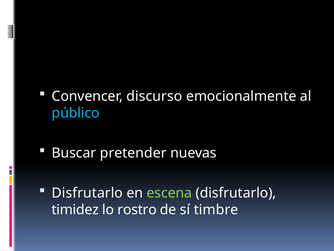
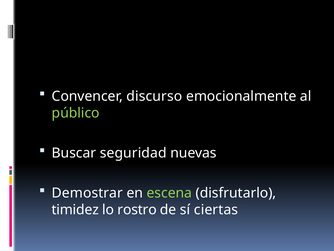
público colour: light blue -> light green (76, 113)
pretender: pretender -> seguridad (133, 153)
Disfrutarlo: Disfrutarlo -> Demostrar (87, 193)
timbre: timbre -> ciertas (216, 209)
